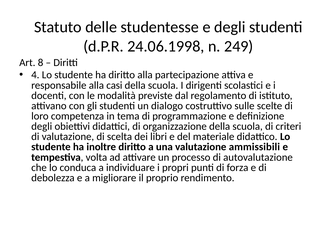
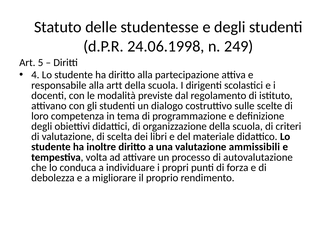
8: 8 -> 5 (41, 62)
casi: casi -> artt (114, 85)
